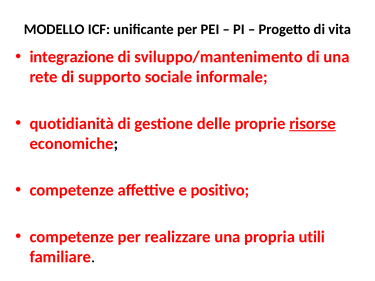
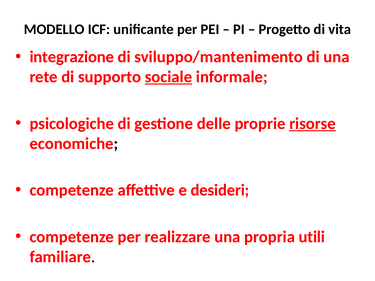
sociale underline: none -> present (168, 77)
quotidianità: quotidianità -> psicologiche (72, 124)
positivo: positivo -> desideri (220, 190)
